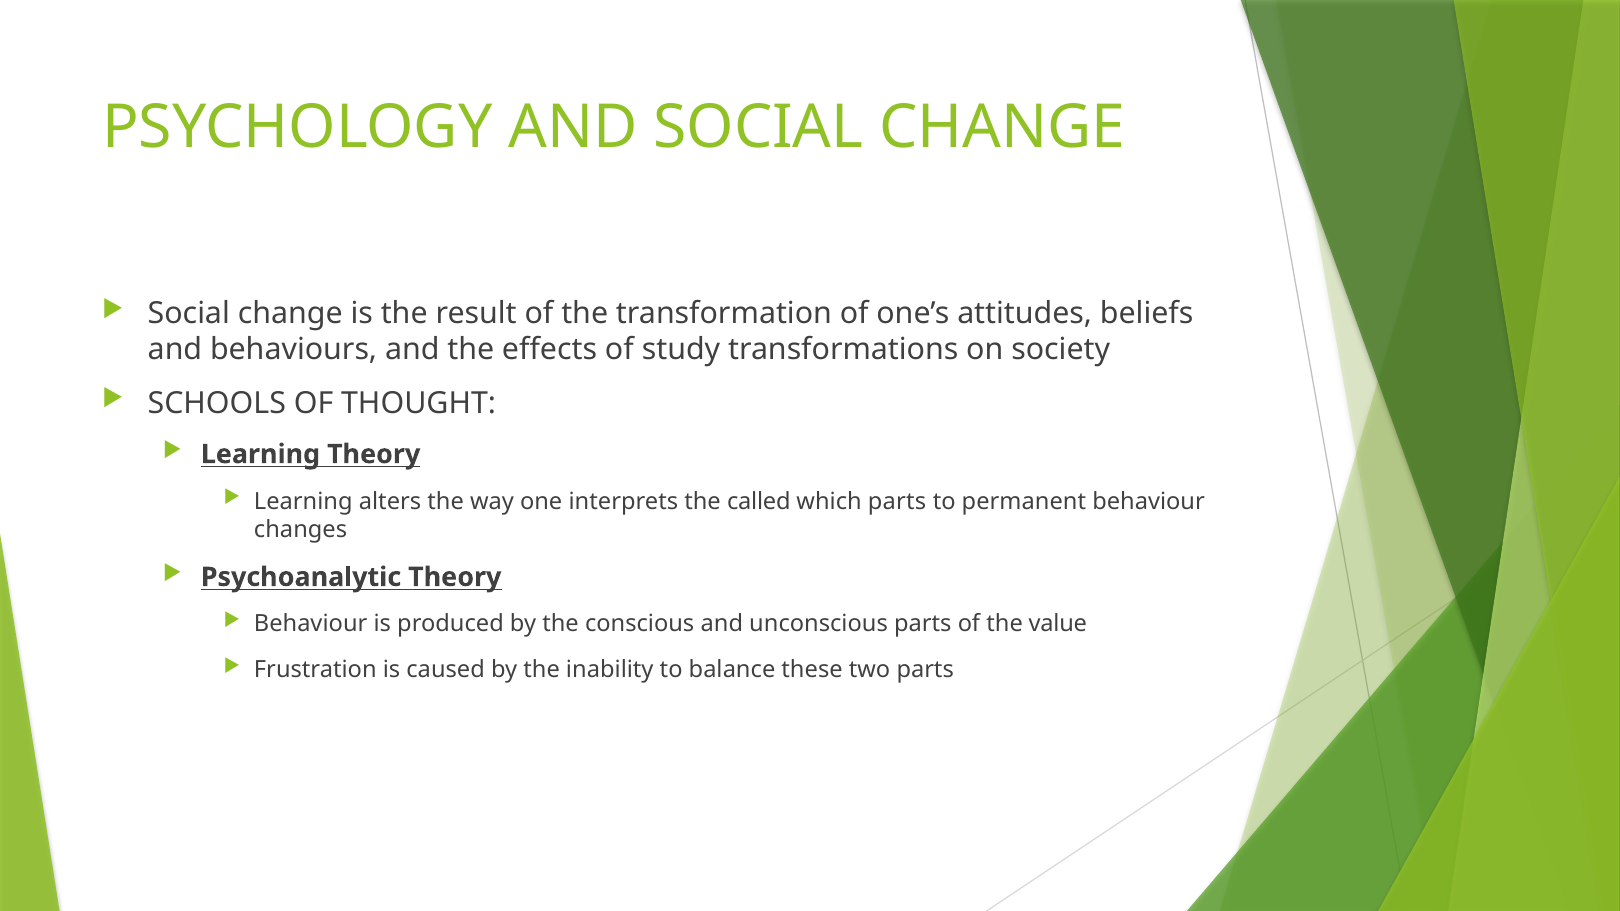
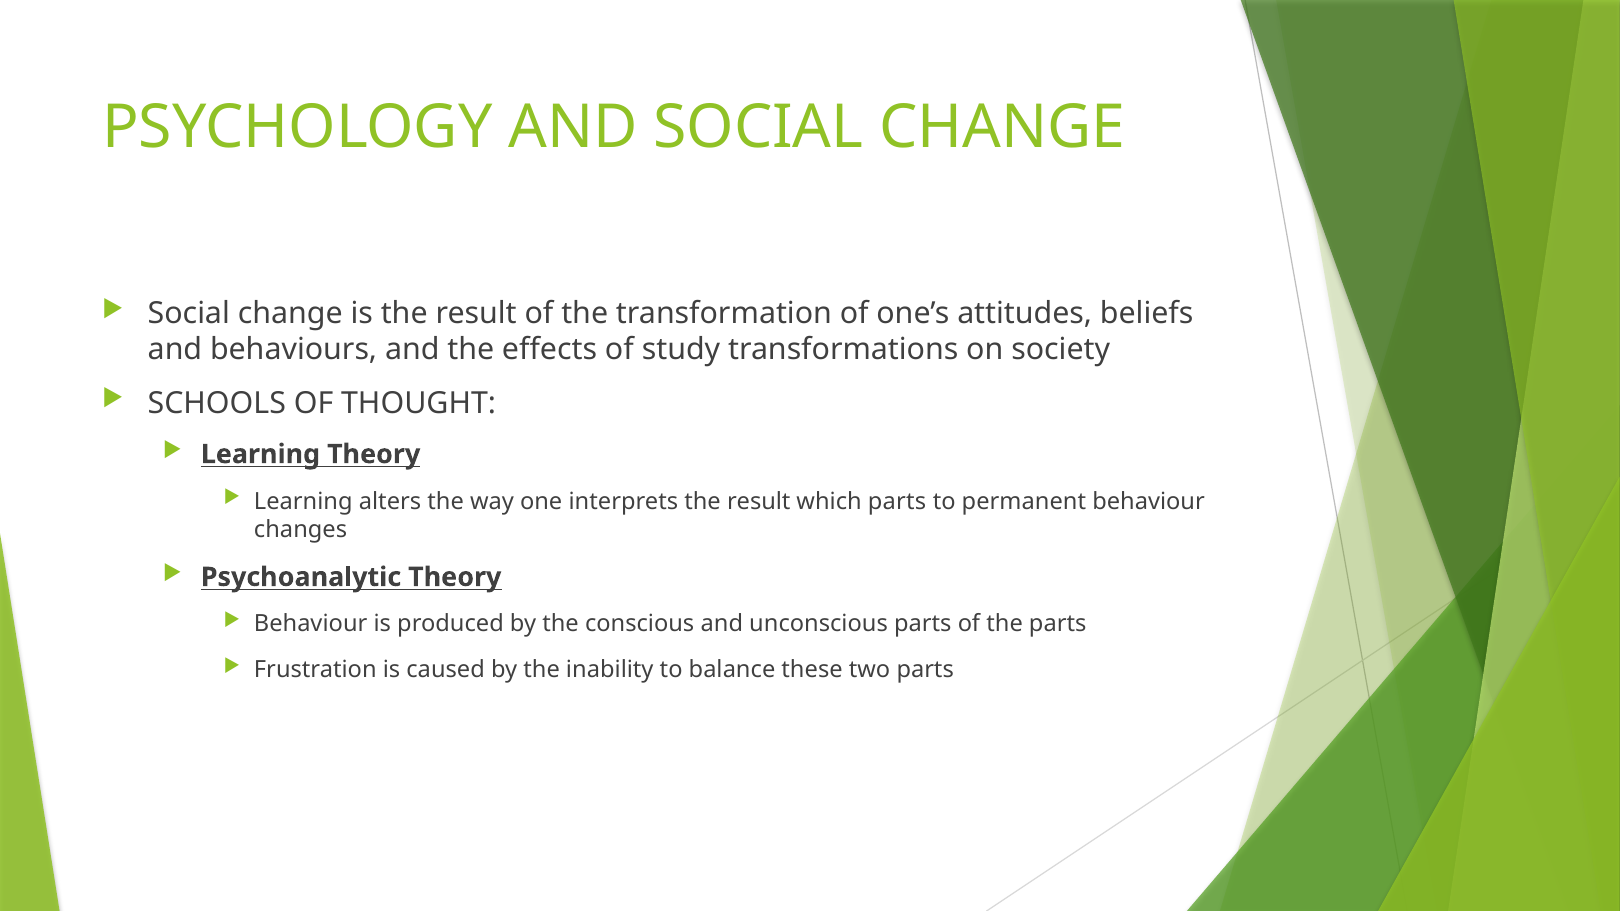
interprets the called: called -> result (759, 501)
the value: value -> parts (1058, 624)
